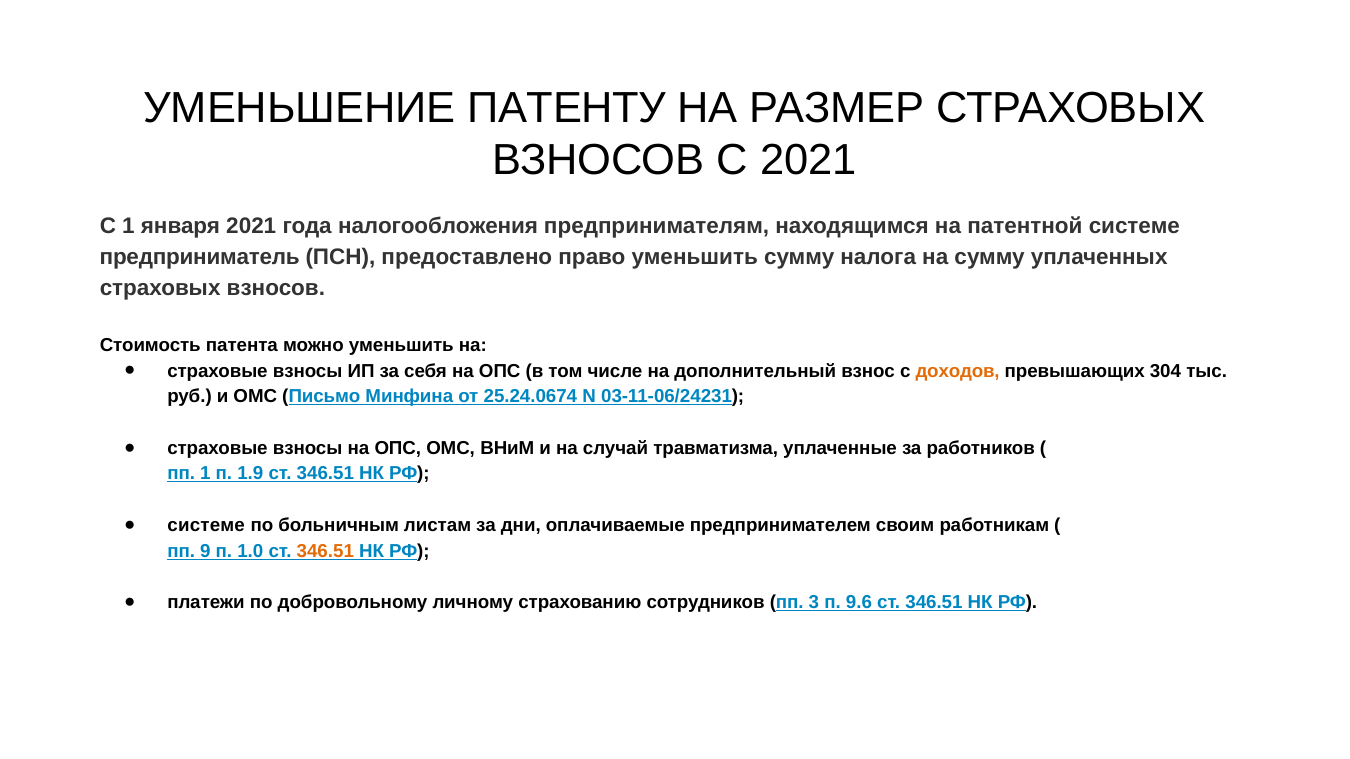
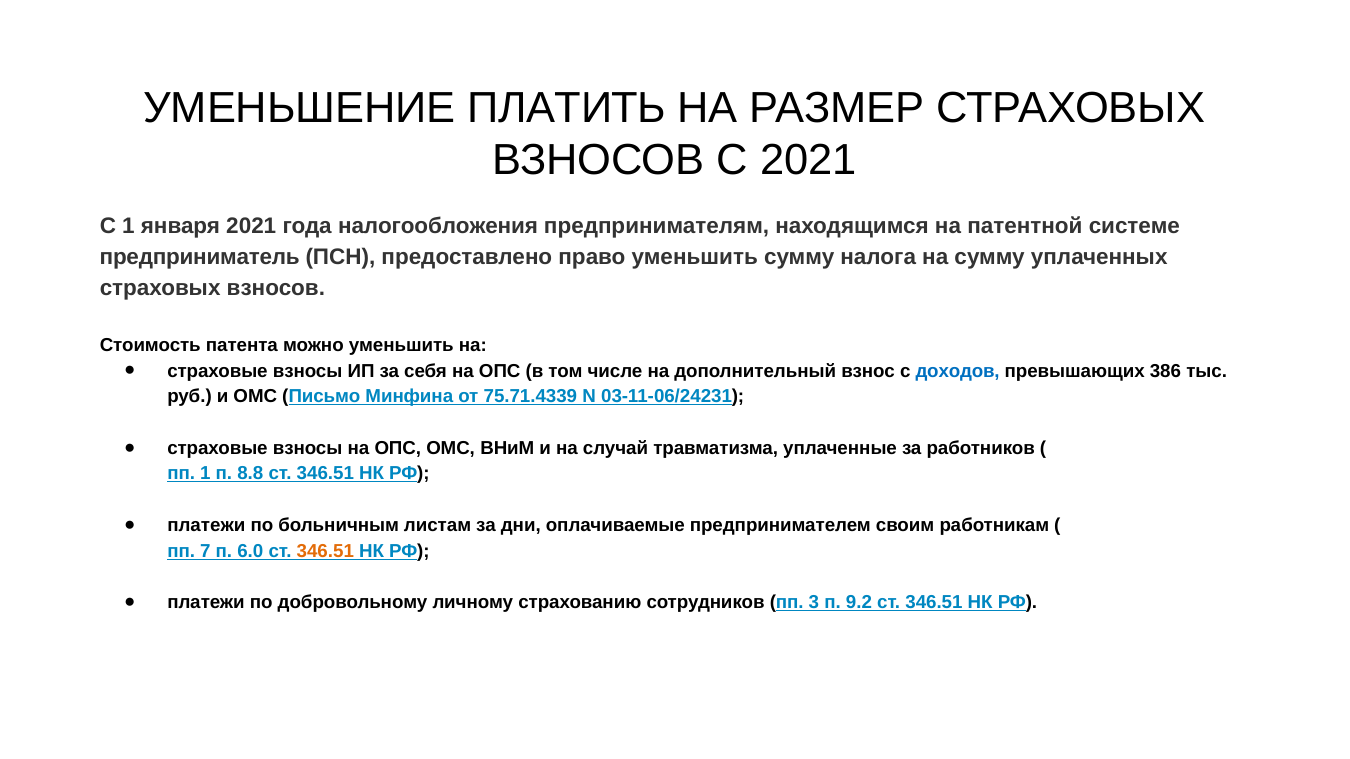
ПАТЕНТУ: ПАТЕНТУ -> ПЛАТИТЬ (567, 108)
доходов colour: orange -> blue (958, 371)
304: 304 -> 386 (1165, 371)
25.24.0674: 25.24.0674 -> 75.71.4339 (530, 397)
1.9: 1.9 -> 8.8 (250, 474)
системе: системе -> платежи (206, 525)
9: 9 -> 7 (205, 551)
1.0: 1.0 -> 6.0 (250, 551)
9.6: 9.6 -> 9.2 (859, 603)
